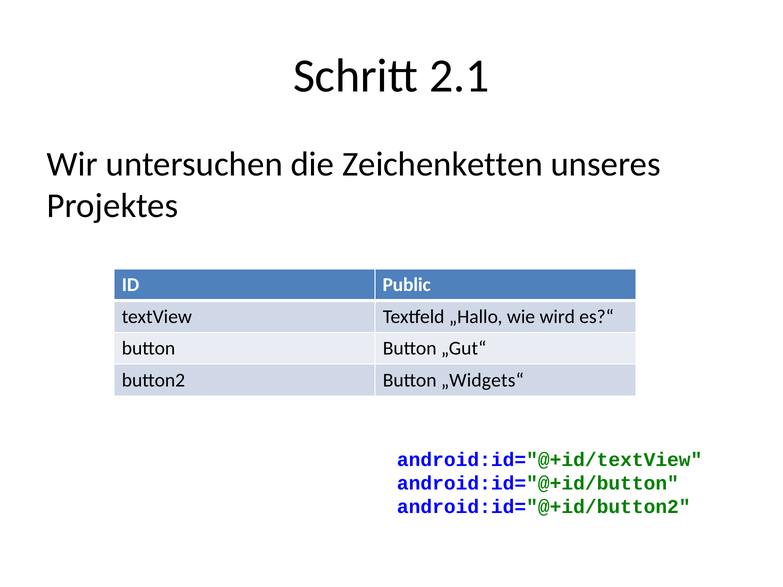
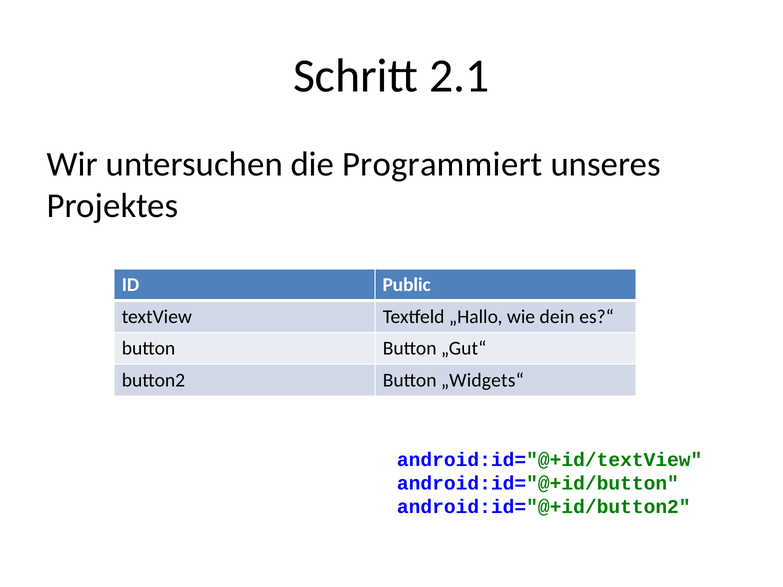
Zeichenketten: Zeichenketten -> Programmiert (442, 164)
wird: wird -> dein (557, 317)
